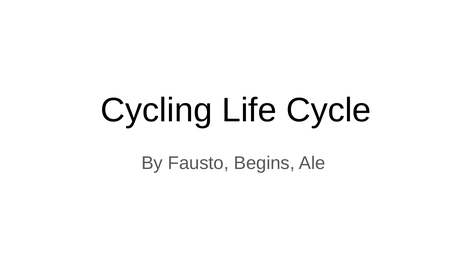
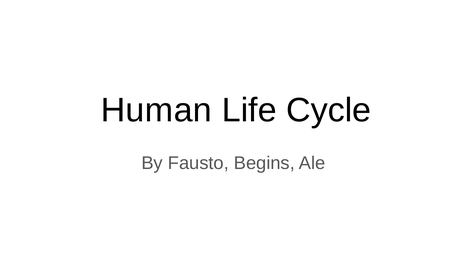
Cycling: Cycling -> Human (156, 111)
